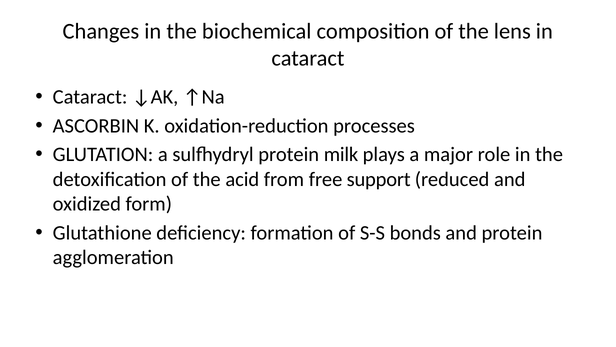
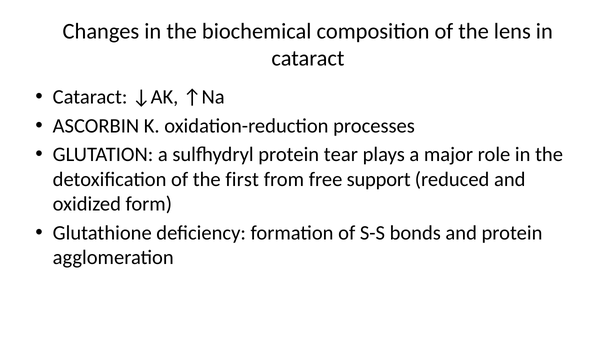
milk: milk -> tear (341, 154)
acid: acid -> first (242, 179)
